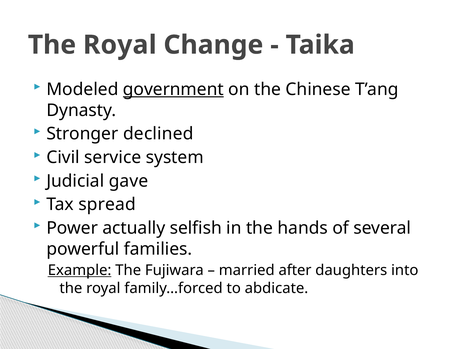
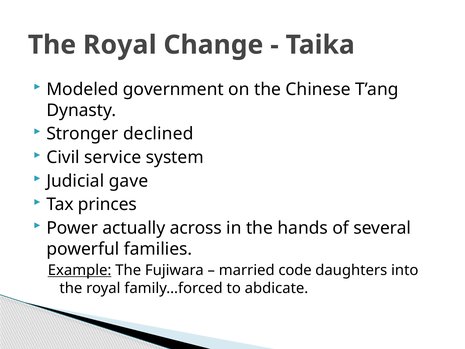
government underline: present -> none (173, 89)
spread: spread -> princes (107, 204)
selfish: selfish -> across (196, 228)
after: after -> code (295, 270)
